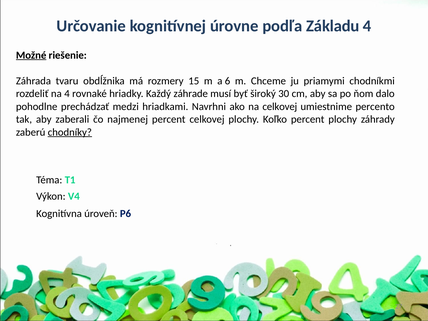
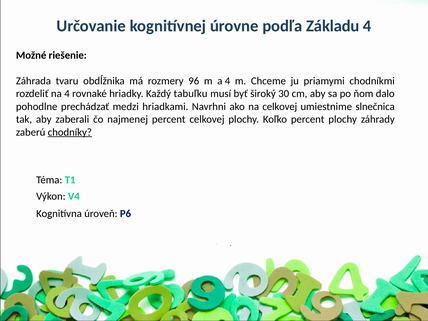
Možné underline: present -> none (31, 55)
15: 15 -> 96 (194, 81)
a 6: 6 -> 4 (228, 81)
záhrade: záhrade -> tabuľku (191, 94)
percento: percento -> slnečnica (375, 107)
